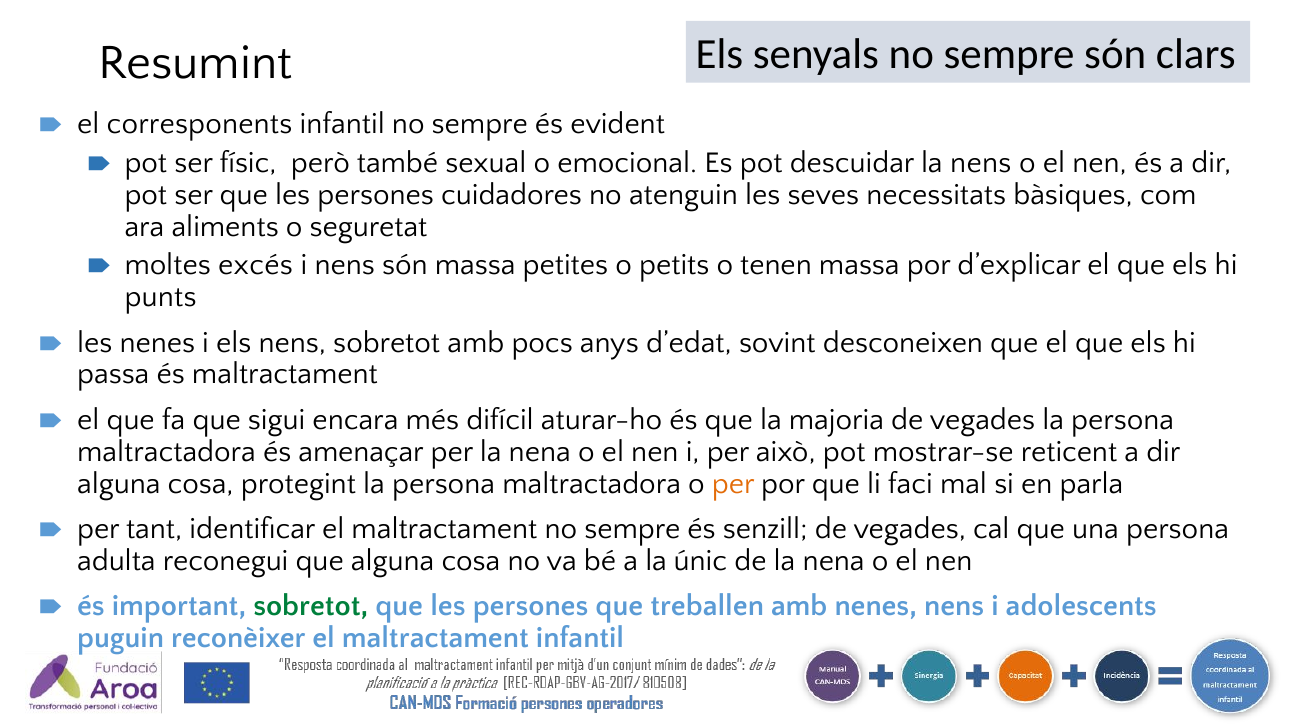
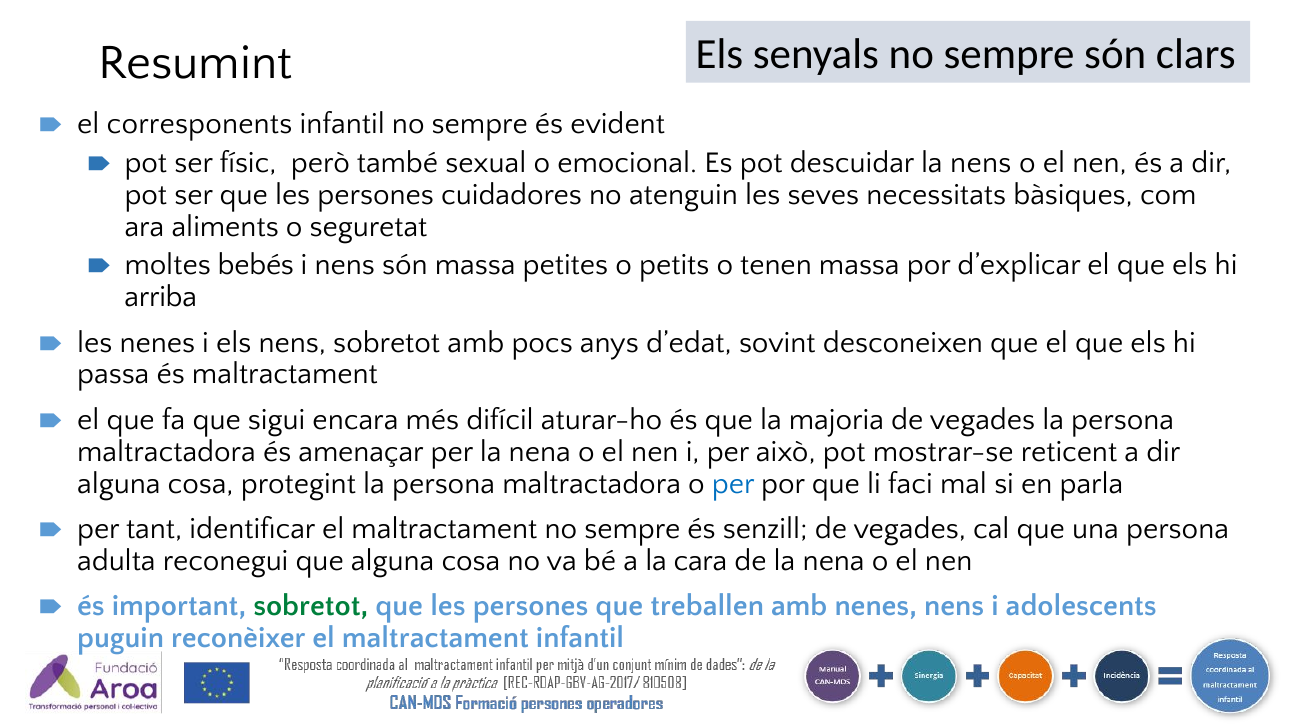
excés: excés -> bebés (256, 265)
punts: punts -> arriba (161, 297)
per colour: orange -> blue (733, 483)
únic: únic -> cara (700, 561)
